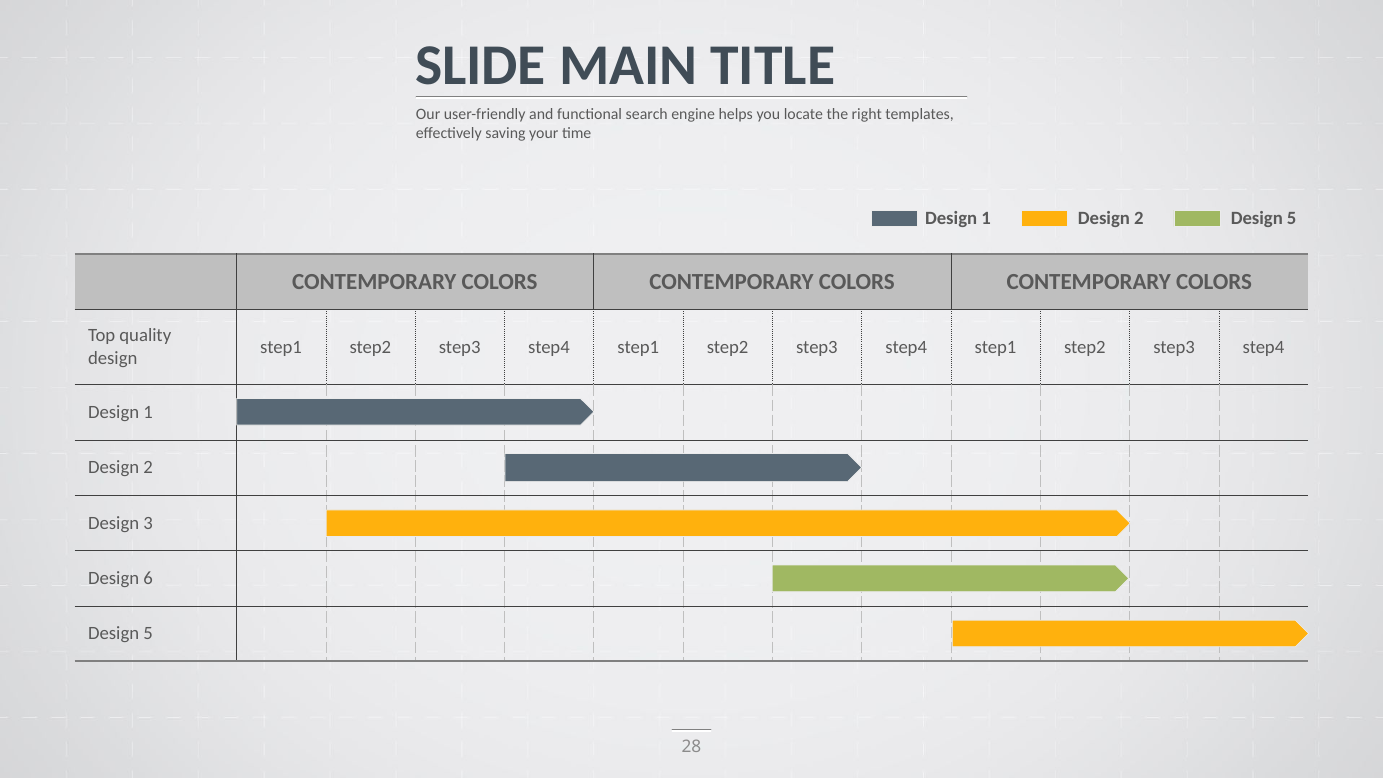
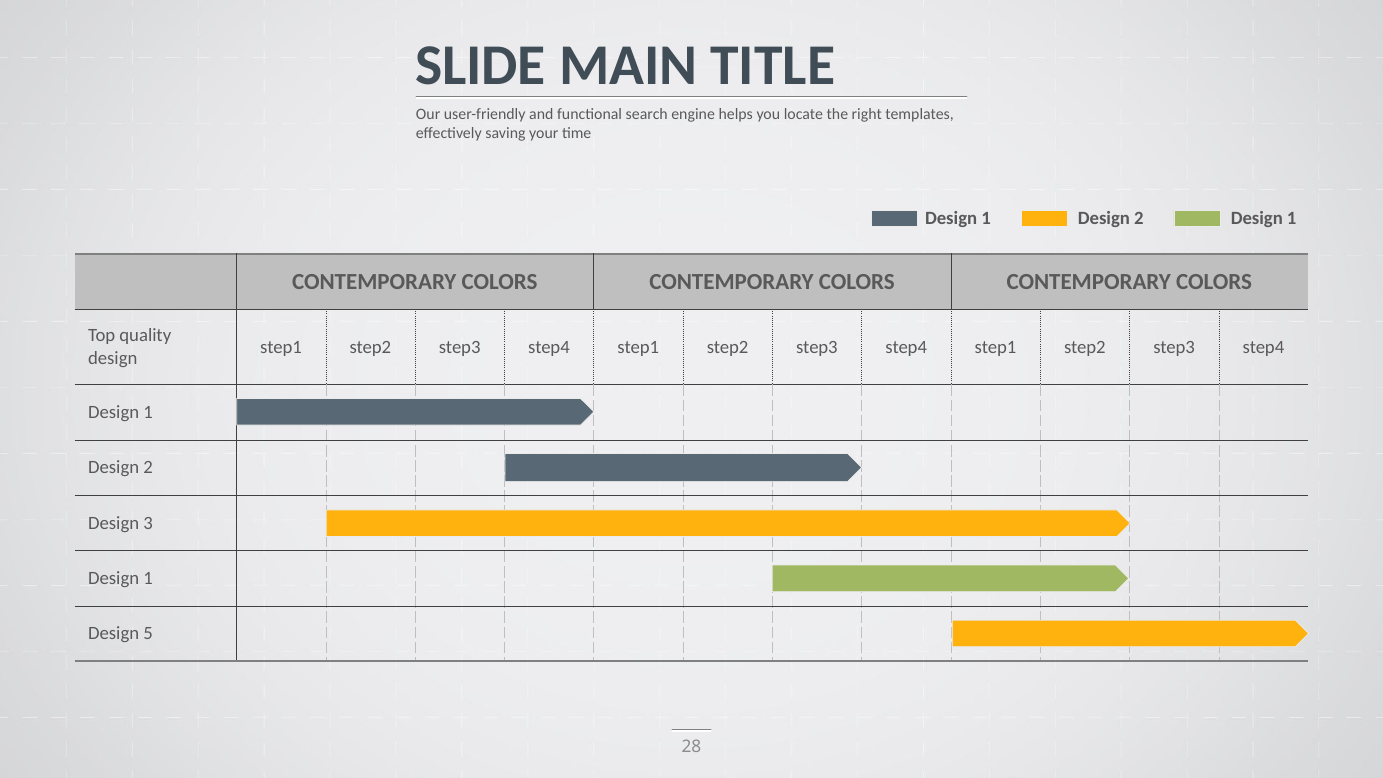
2 Design 5: 5 -> 1 (1292, 218)
6: 6 -> 1 (148, 578)
